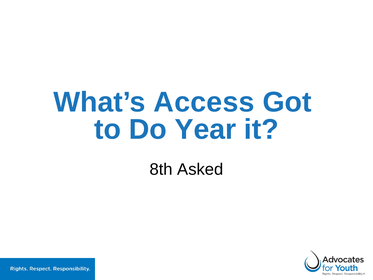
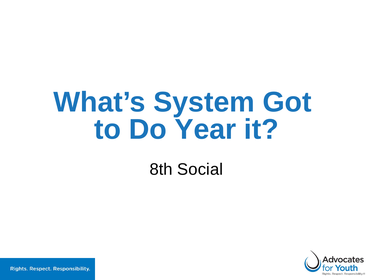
Access: Access -> System (204, 102)
Asked: Asked -> Social (200, 169)
